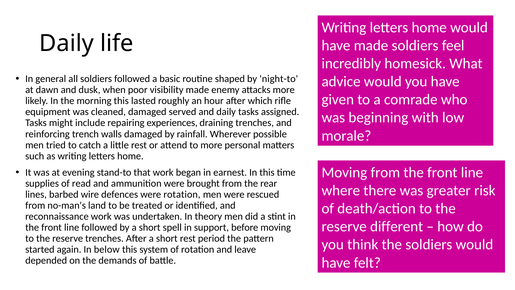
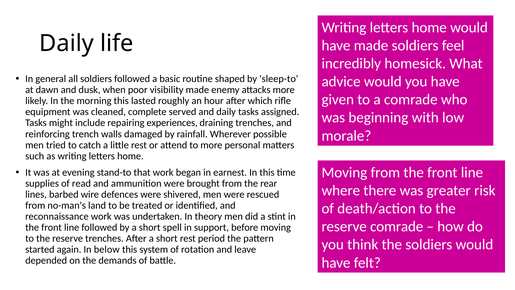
night-to: night-to -> sleep-to (279, 79)
cleaned damaged: damaged -> complete (147, 112)
were rotation: rotation -> shivered (182, 194)
reserve different: different -> comrade (397, 226)
